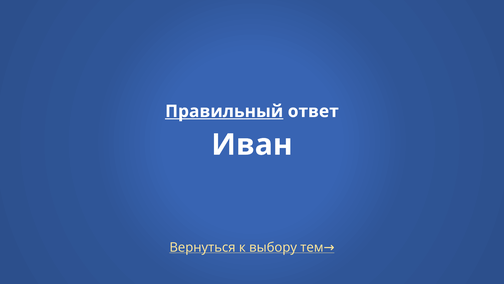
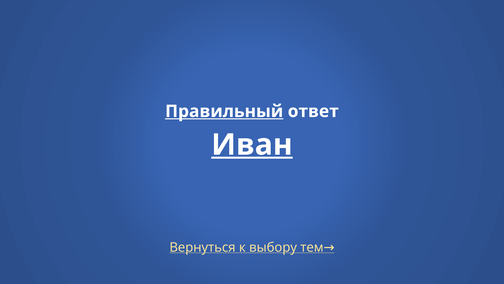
Иван underline: none -> present (252, 145)
